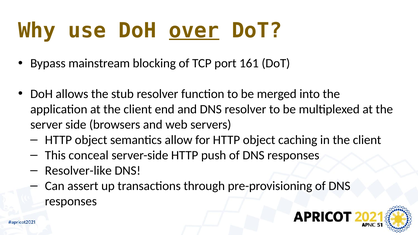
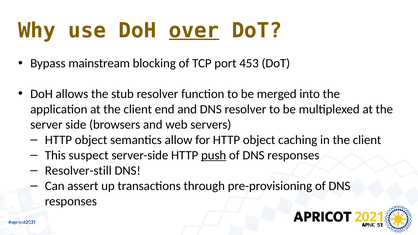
161: 161 -> 453 (249, 63)
conceal: conceal -> suspect (89, 155)
push underline: none -> present (214, 155)
Resolver-like: Resolver-like -> Resolver-still (78, 171)
